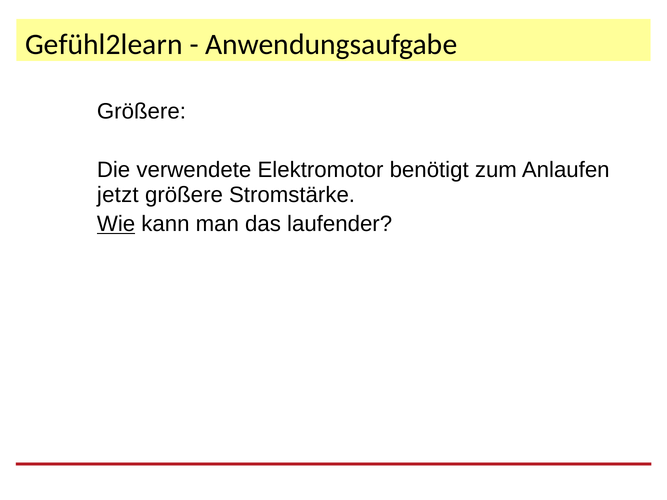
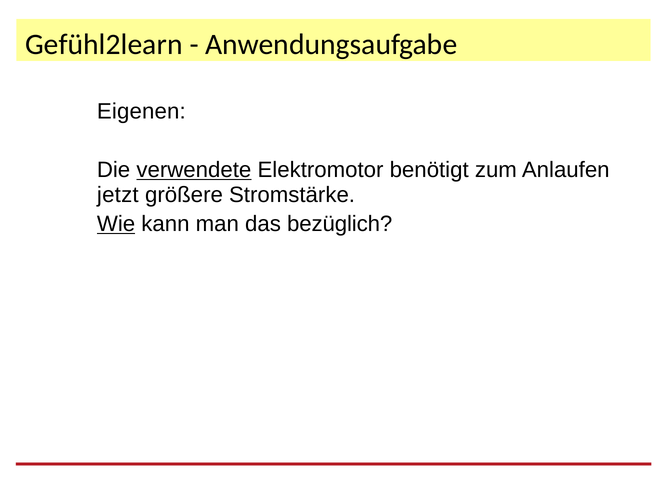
Größere: Größere -> Eigenen (141, 112)
verwendete underline: none -> present (194, 170)
laufender: laufender -> bezüglich (340, 224)
